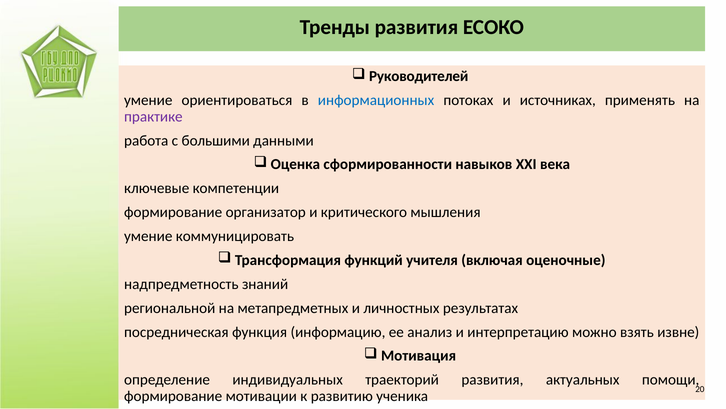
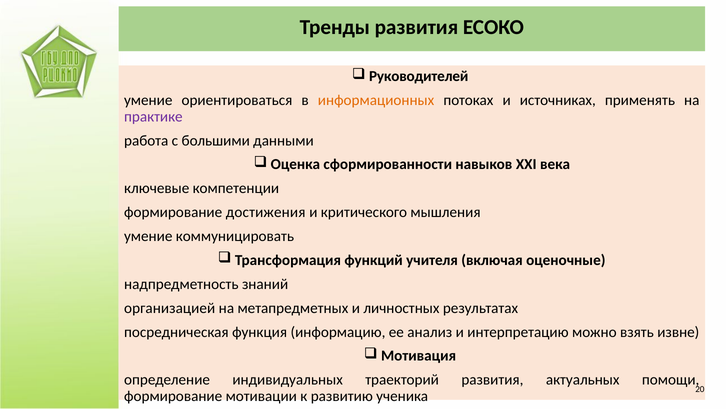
информационных colour: blue -> orange (376, 100)
организатор: организатор -> достижения (266, 212)
региональной: региональной -> организацией (170, 308)
